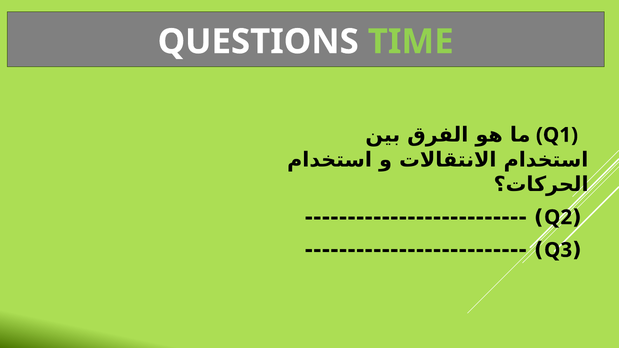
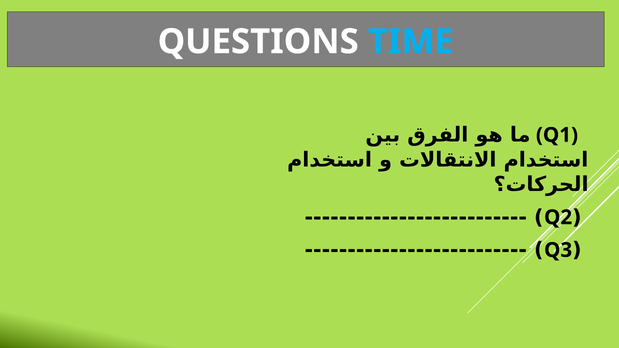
TIME colour: light green -> light blue (411, 42)
